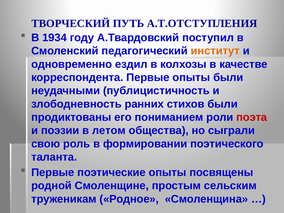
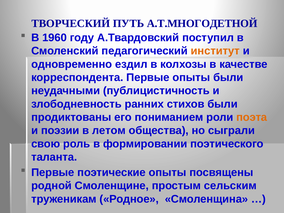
А.Т.ОТСТУПЛЕНИЯ: А.Т.ОТСТУПЛЕНИЯ -> А.Т.МНОГОДЕТНОЙ (202, 23)
1934: 1934 -> 1960 (55, 38)
поэта colour: red -> orange (252, 117)
